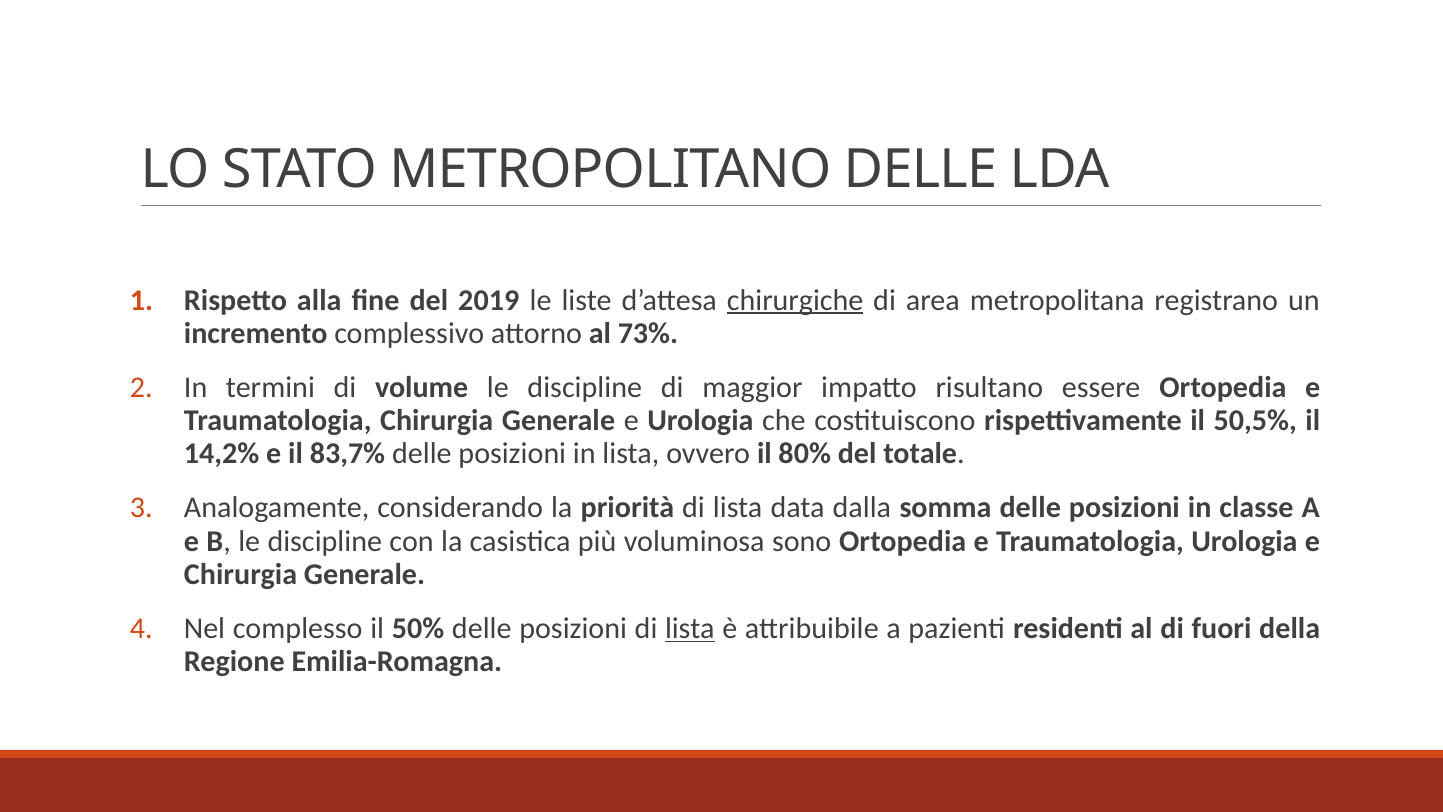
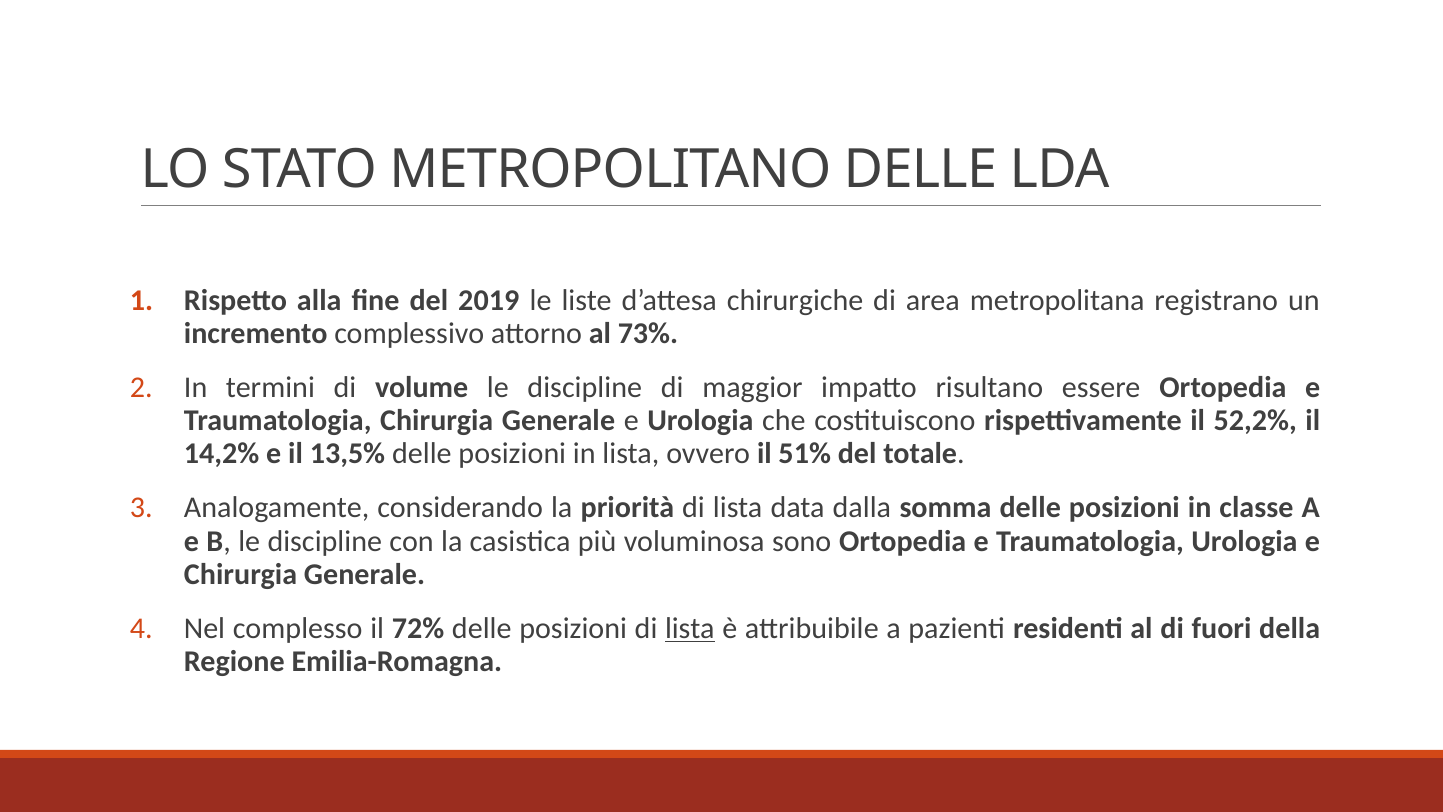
chirurgiche underline: present -> none (795, 300)
50,5%: 50,5% -> 52,2% (1255, 420)
83,7%: 83,7% -> 13,5% (347, 454)
80%: 80% -> 51% (805, 454)
50%: 50% -> 72% (418, 628)
